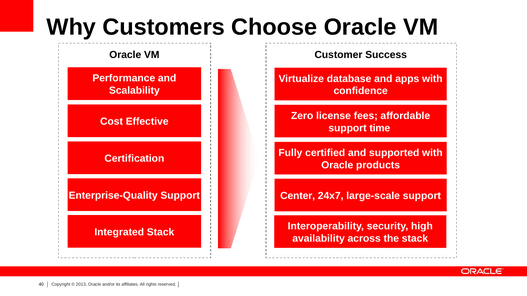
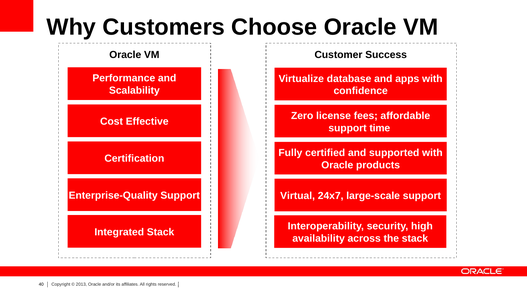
Center: Center -> Virtual (298, 196)
